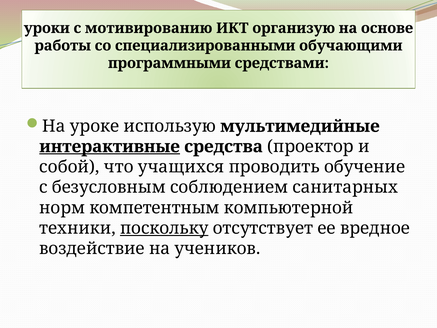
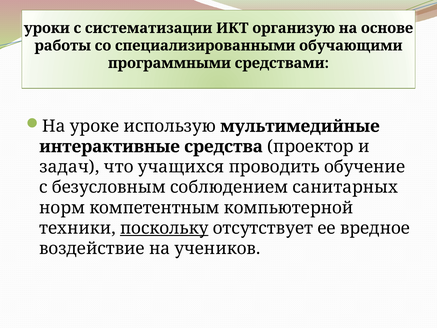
мотивированию: мотивированию -> систематизации (149, 28)
интерактивные underline: present -> none (110, 147)
собой: собой -> задач (69, 167)
